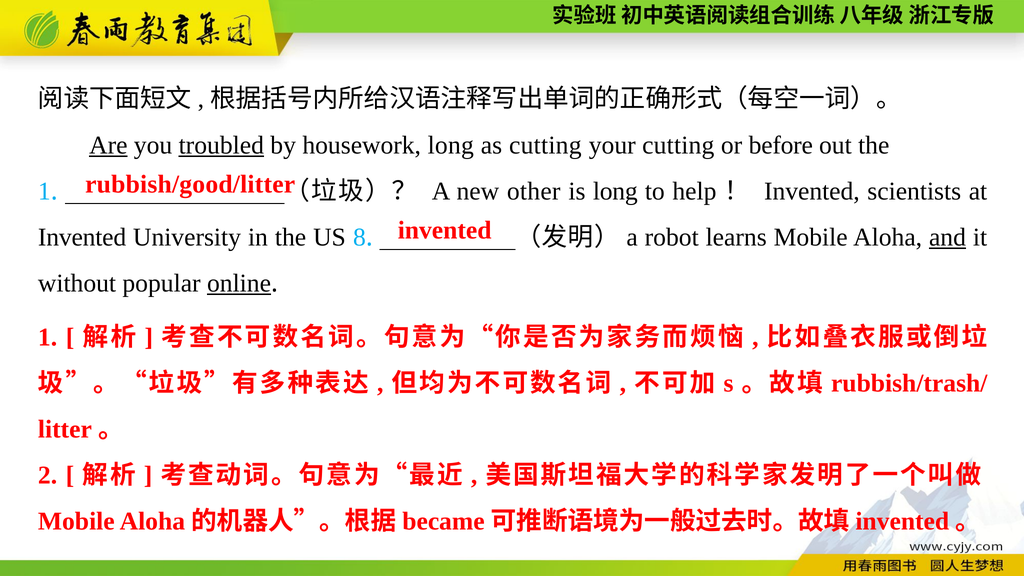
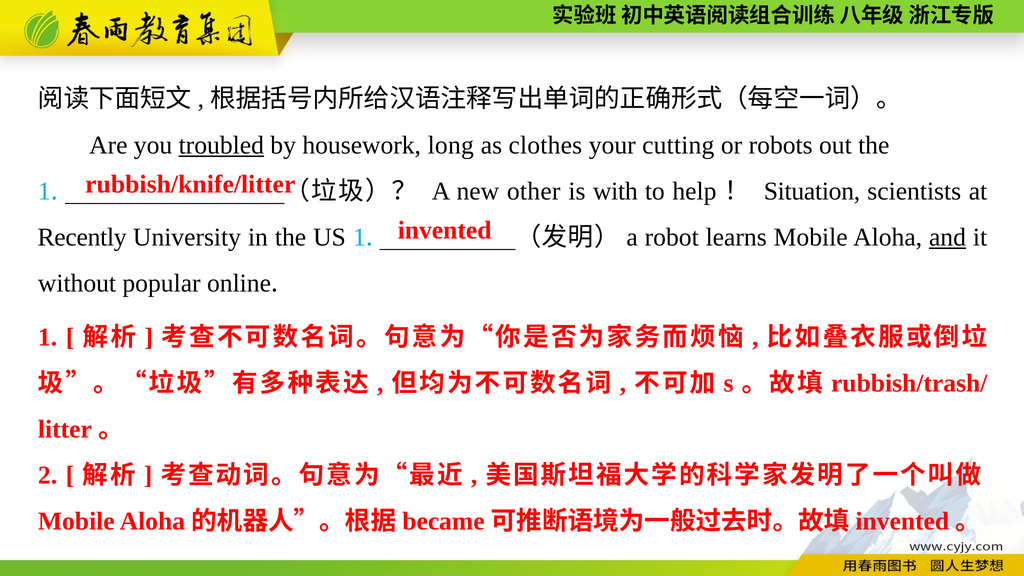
Are underline: present -> none (108, 145)
as cutting: cutting -> clothes (545, 145)
before: before -> robots (781, 145)
rubbish/good/litter: rubbish/good/litter -> rubbish/knife/litter (190, 184)
is long: long -> with (615, 191)
Invented: Invented -> Situation (812, 191)
Invented: Invented -> Recently (82, 237)
US 8: 8 -> 1 (360, 237)
online underline: present -> none (239, 283)
